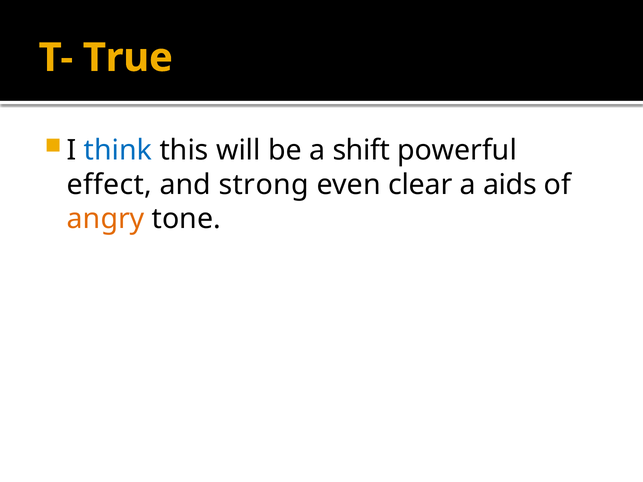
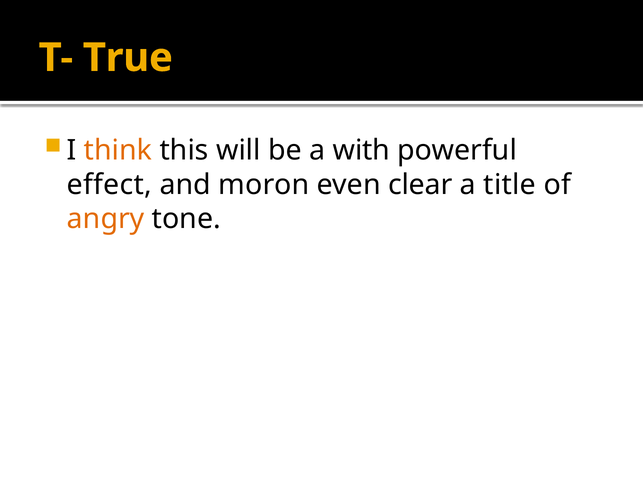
think colour: blue -> orange (118, 150)
shift: shift -> with (361, 150)
strong: strong -> moron (264, 185)
aids: aids -> title (510, 185)
